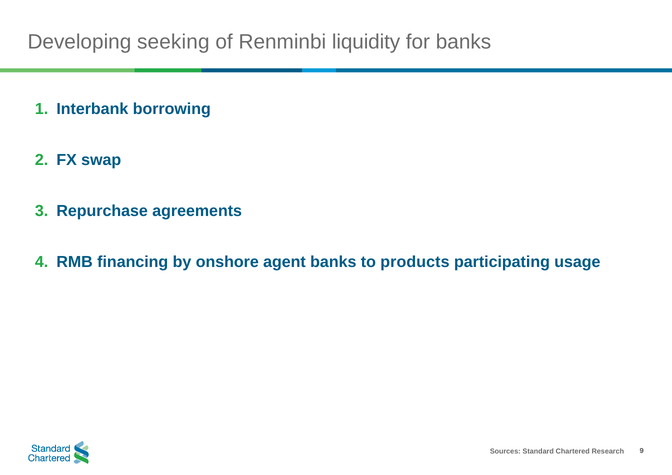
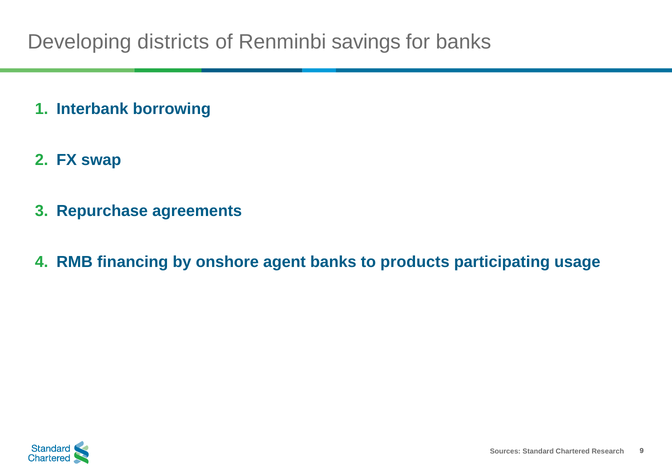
seeking: seeking -> districts (173, 42)
liquidity: liquidity -> savings (366, 42)
